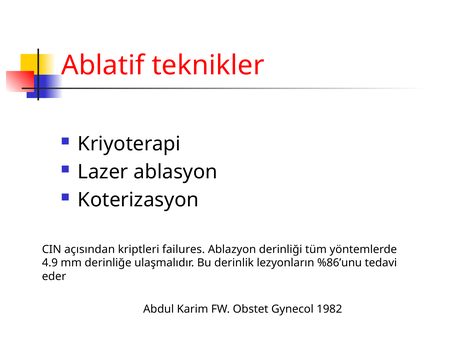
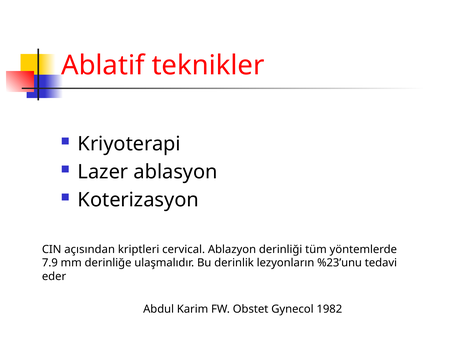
failures: failures -> cervical (184, 250)
4.9: 4.9 -> 7.9 (50, 263)
%86’unu: %86’unu -> %23’unu (340, 263)
